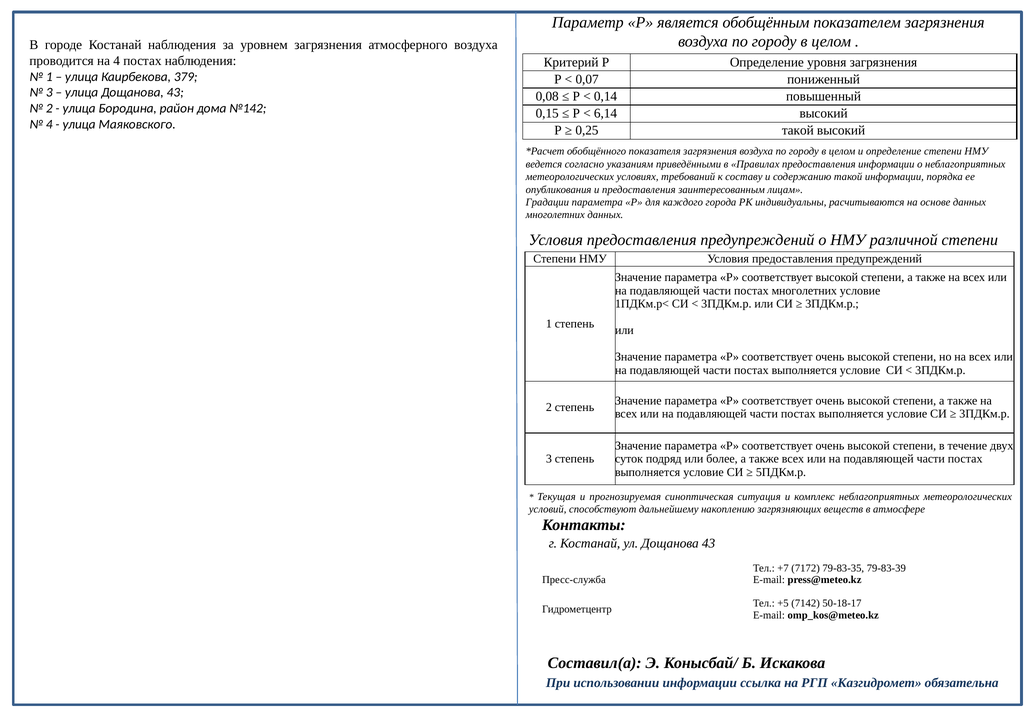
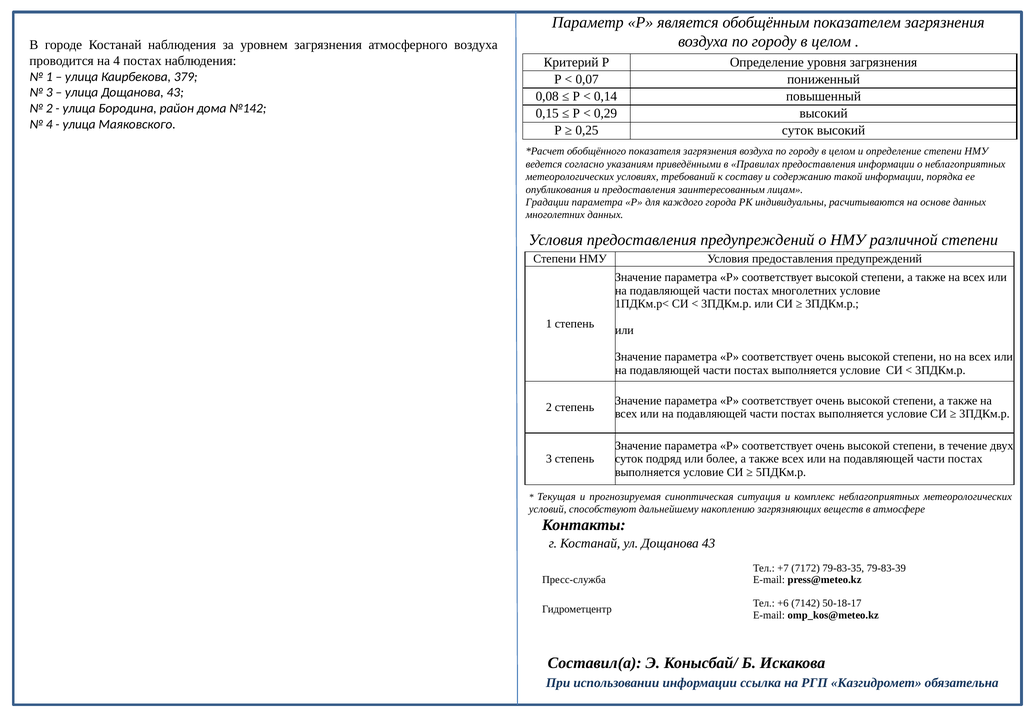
6,14: 6,14 -> 0,29 (606, 113)
0,25 такой: такой -> суток (798, 130)
+5: +5 -> +6 (783, 603)
